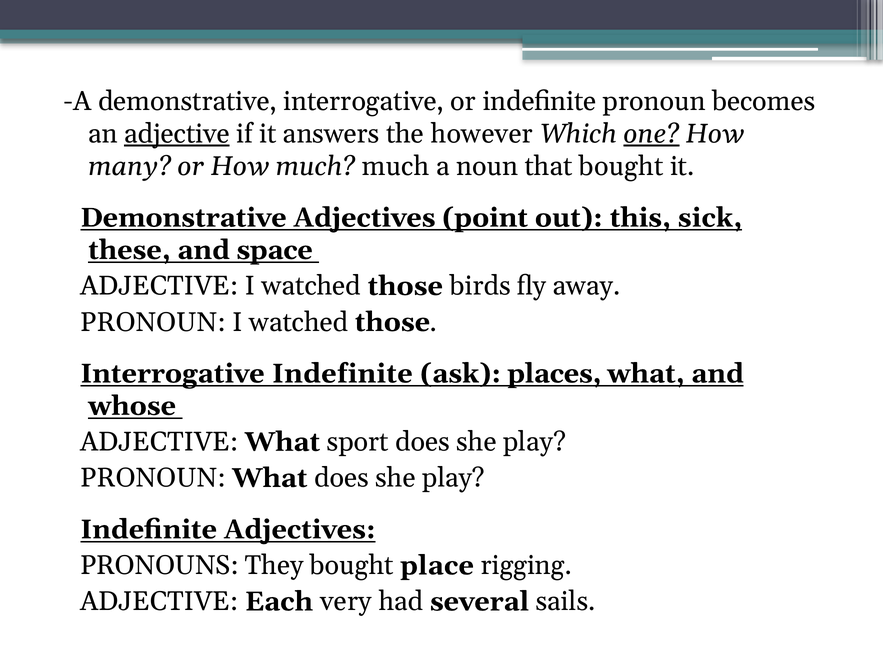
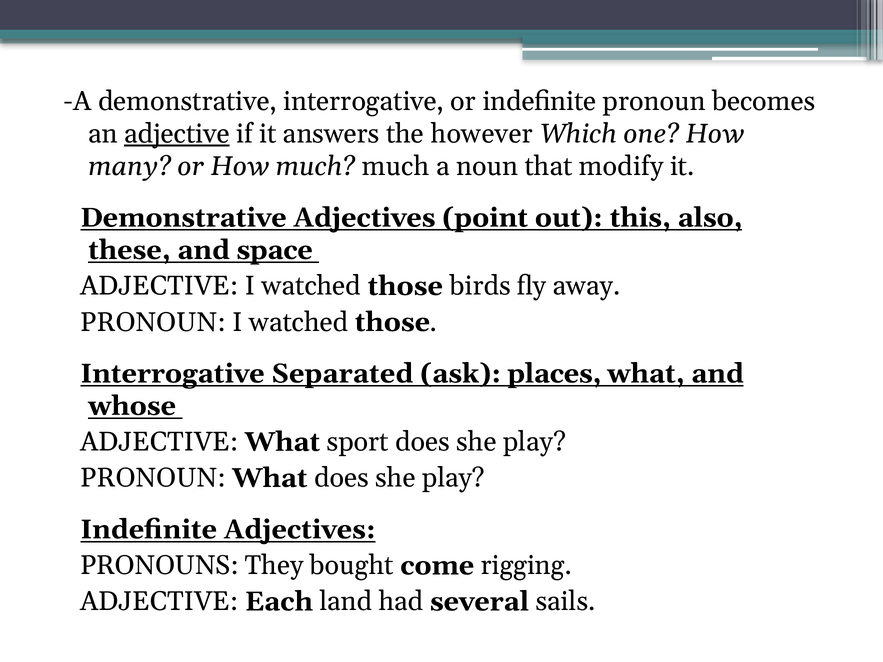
one underline: present -> none (651, 134)
that bought: bought -> modify (621, 166)
sick: sick -> also (710, 218)
Interrogative Indefinite: Indefinite -> Separated (342, 374)
place: place -> come (437, 566)
very: very -> land (346, 602)
